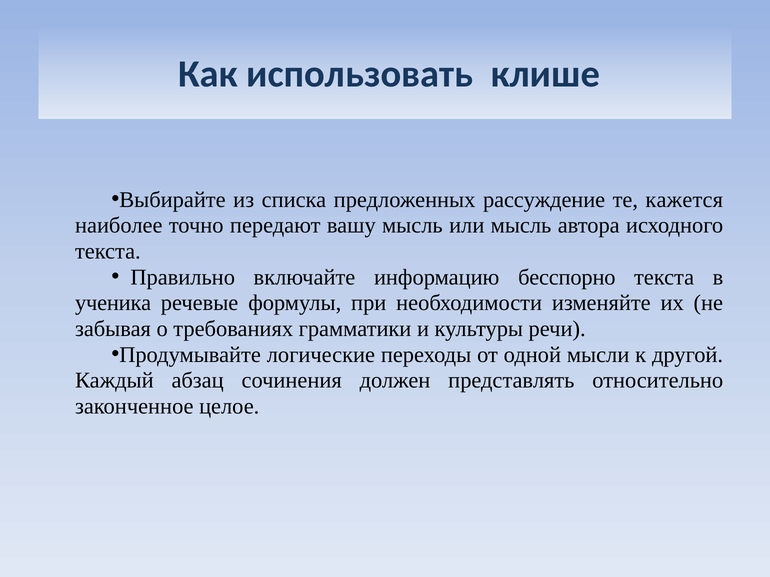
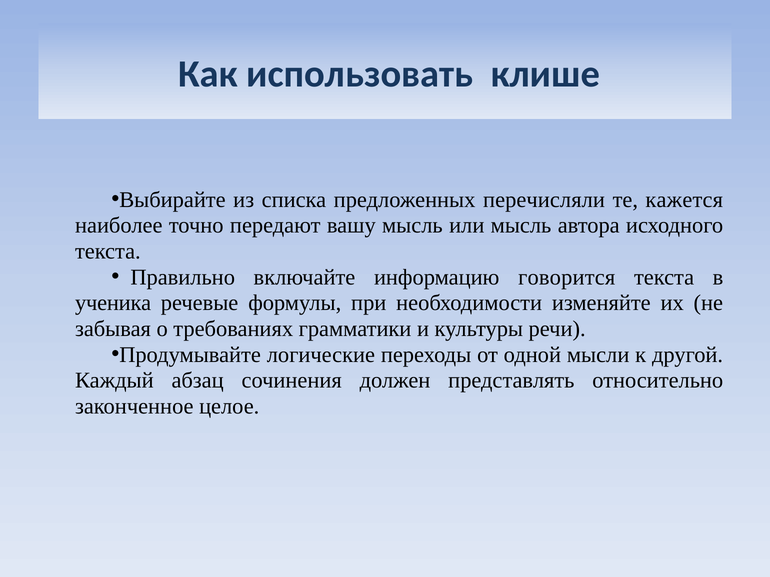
рассуждение: рассуждение -> перечисляли (544, 200)
бесспорно: бесспорно -> говорится (567, 277)
